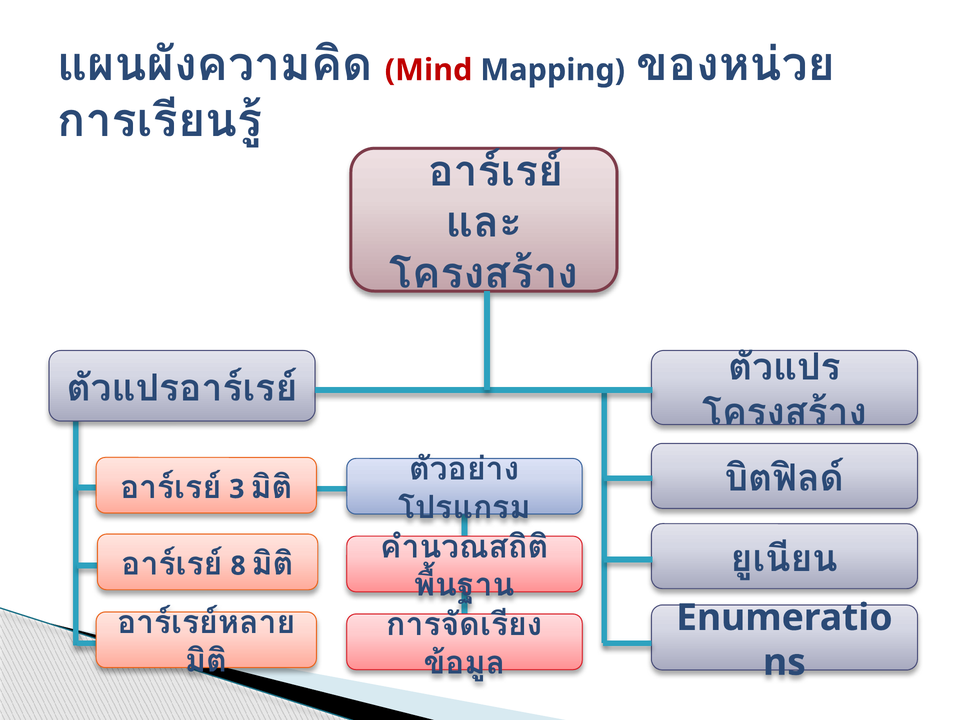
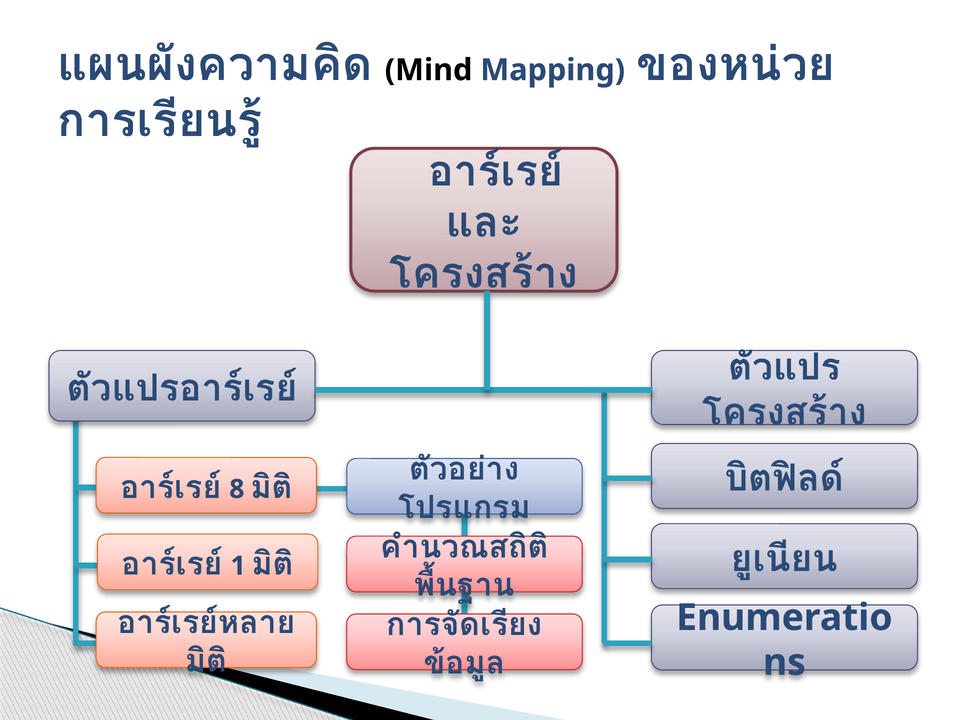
Mind colour: red -> black (429, 70)
3: 3 -> 8 (237, 489)
8: 8 -> 1 (238, 565)
